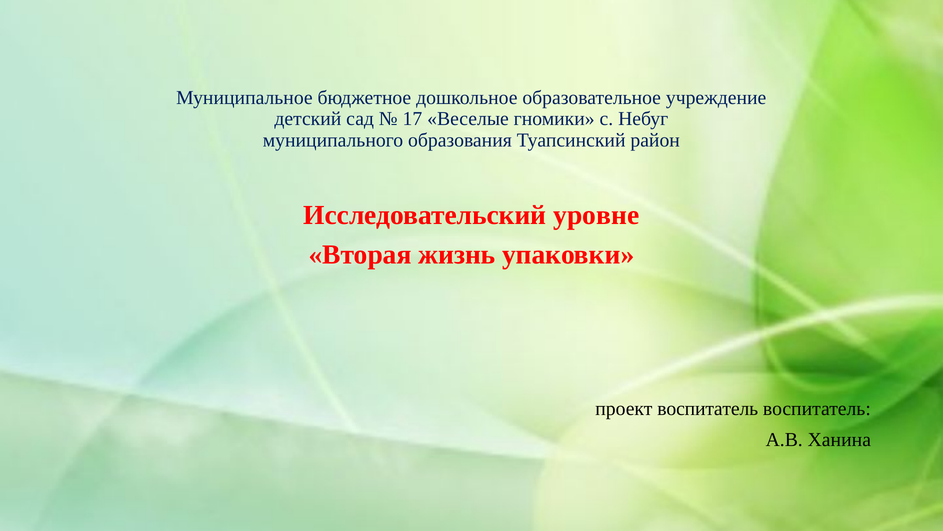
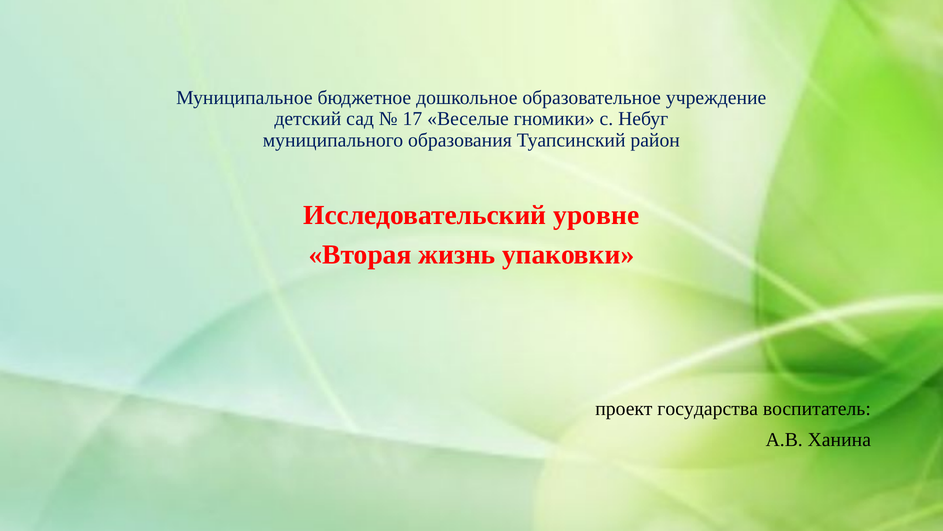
проект воспитатель: воспитатель -> государства (708, 408)
